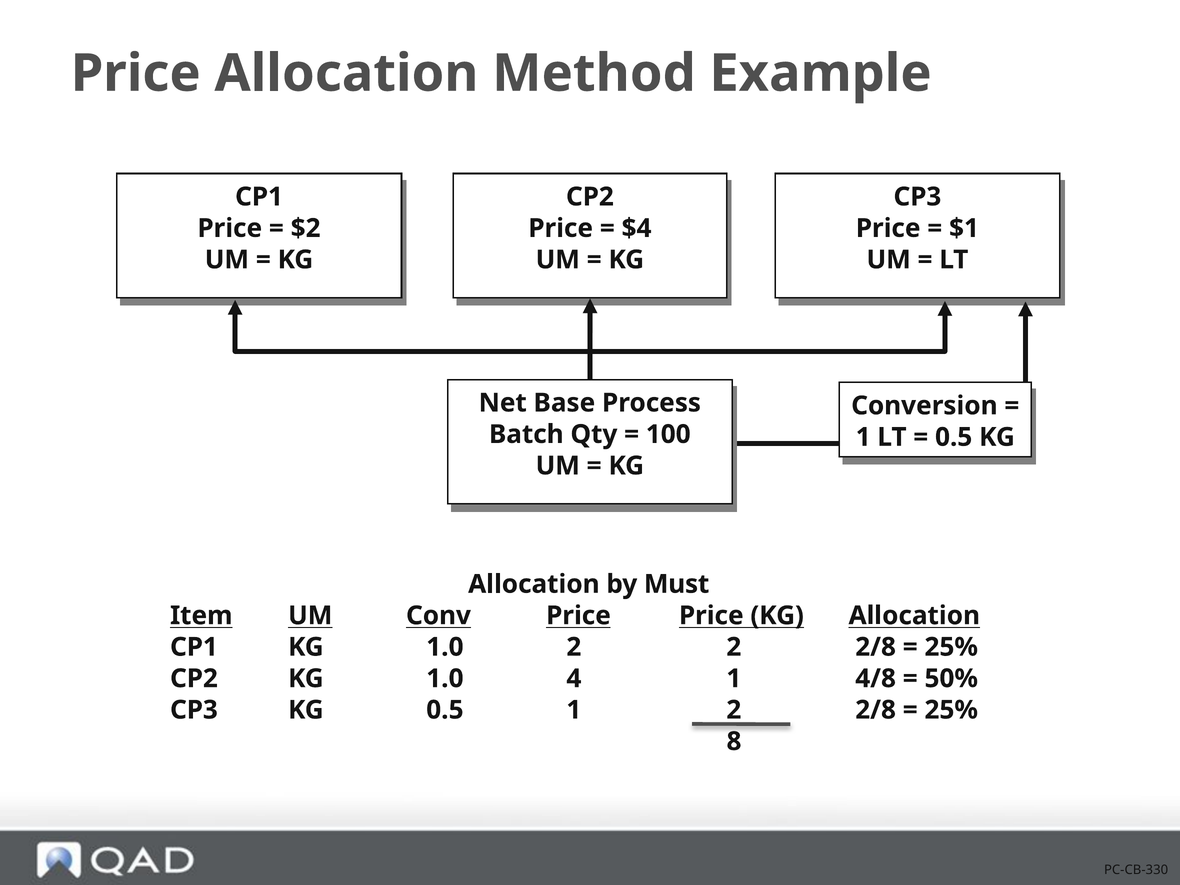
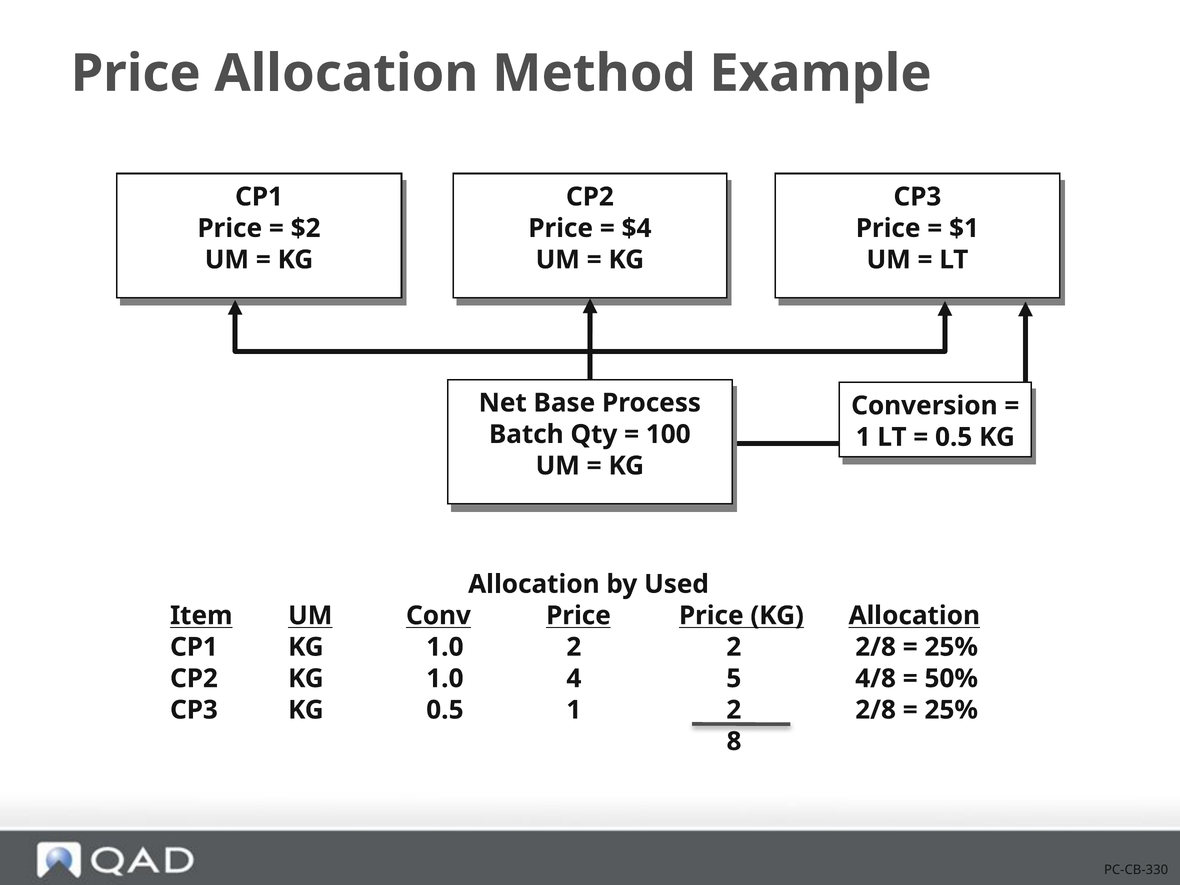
Must: Must -> Used (676, 584)
4 1: 1 -> 5 (734, 678)
